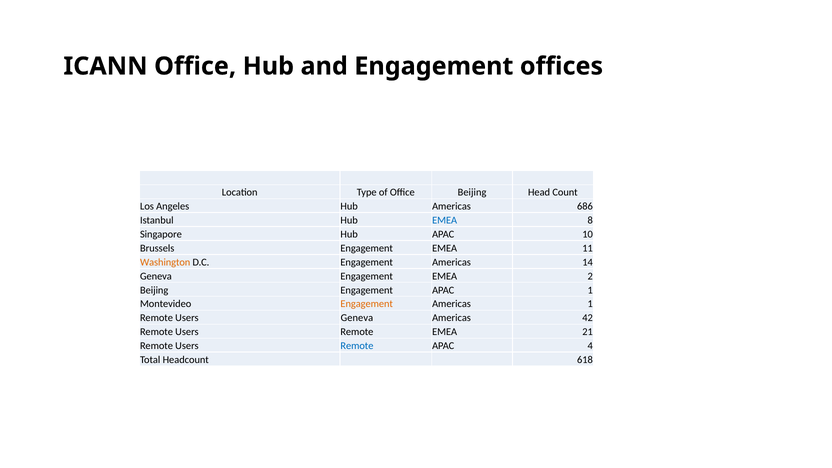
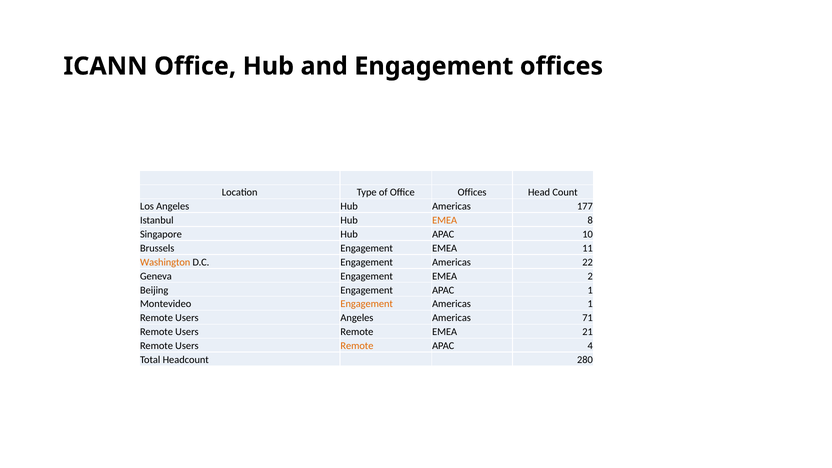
Office Beijing: Beijing -> Offices (472, 192)
686: 686 -> 177 (585, 206)
EMEA colour: blue -> orange (445, 220)
14: 14 -> 22 (588, 262)
Users Geneva: Geneva -> Angeles (357, 318)
42: 42 -> 71 (588, 318)
Remote colour: blue -> orange (357, 346)
618: 618 -> 280 (585, 360)
